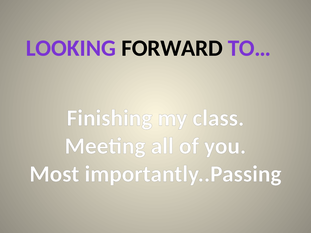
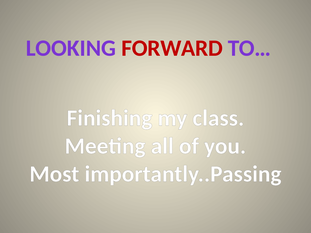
FORWARD colour: black -> red (172, 48)
